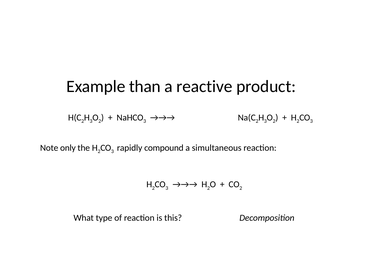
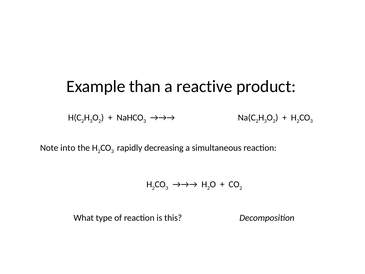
only: only -> into (68, 148)
compound: compound -> decreasing (164, 148)
